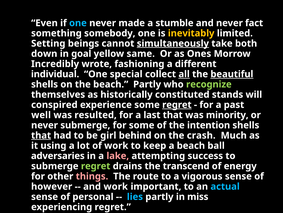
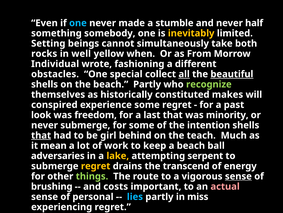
fact: fact -> half (254, 23)
simultaneously underline: present -> none (173, 43)
down: down -> rocks (44, 54)
goal: goal -> well (81, 54)
same: same -> when (141, 54)
Ones: Ones -> From (199, 54)
Incredibly: Incredibly -> Individual (55, 64)
individual: individual -> obstacles (55, 74)
stands: stands -> makes (228, 94)
regret underline: present -> none (177, 104)
well: well -> look (41, 115)
resulted: resulted -> freedom (96, 115)
crash: crash -> teach (201, 135)
using: using -> mean (53, 145)
lake colour: pink -> yellow (118, 155)
success: success -> serpent (205, 155)
regret colour: light green -> yellow (96, 166)
things colour: pink -> light green (92, 176)
sense underline: none -> present (238, 176)
however: however -> brushing (52, 186)
and work: work -> costs (116, 186)
actual colour: light blue -> pink (225, 186)
